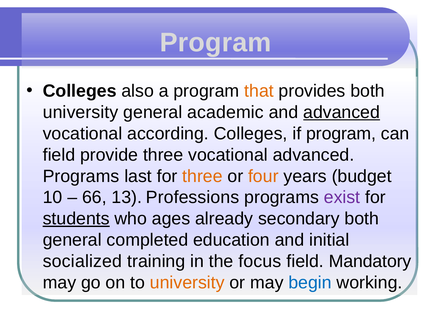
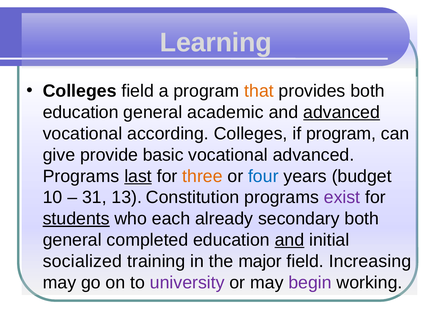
Program: Program -> Learning (216, 42)
Colleges also: also -> field (138, 91)
university: university -> education (81, 112)
field: field -> give (59, 155)
provide three: three -> basic (163, 155)
last underline: none -> present (138, 176)
four colour: orange -> blue (263, 176)
66: 66 -> 31 (94, 197)
Professions: Professions -> Constitution (193, 197)
ages: ages -> each (171, 218)
and underline: none -> present (289, 239)
focus: focus -> major (260, 261)
Mandatory: Mandatory -> Increasing (370, 261)
university colour: orange -> purple (187, 282)
begin colour: blue -> purple (310, 282)
